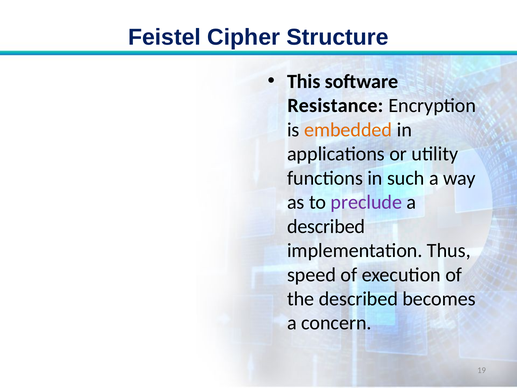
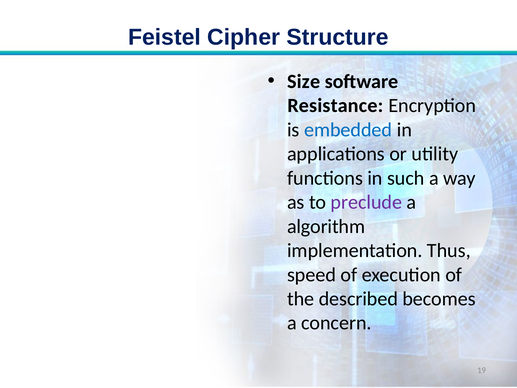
This: This -> Size (304, 81)
embedded colour: orange -> blue (348, 130)
described: described -> algorithm (326, 226)
